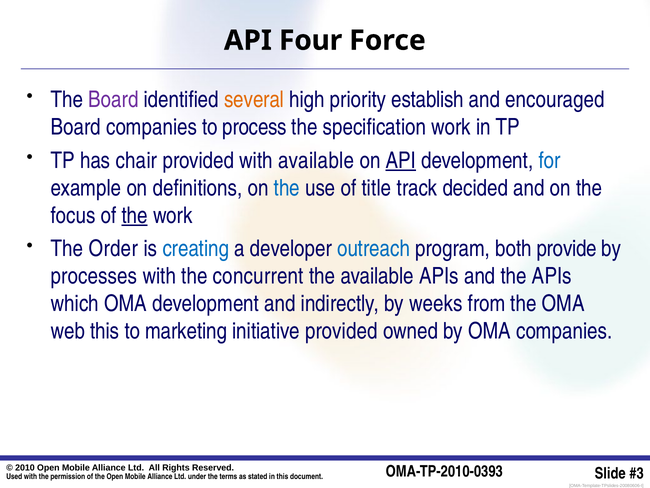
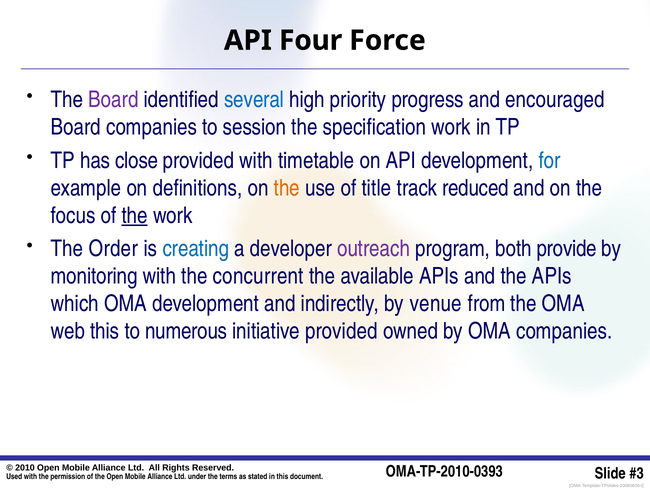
several colour: orange -> blue (254, 100)
establish: establish -> progress (428, 100)
process: process -> session (255, 127)
chair: chair -> close (137, 160)
with available: available -> timetable (316, 160)
API underline: present -> none (401, 160)
the colour: blue -> orange (287, 188)
decided: decided -> reduced (475, 188)
outreach colour: blue -> purple (374, 249)
processes: processes -> monitoring (94, 276)
weeks: weeks -> venue (436, 304)
marketing: marketing -> numerous (186, 331)
